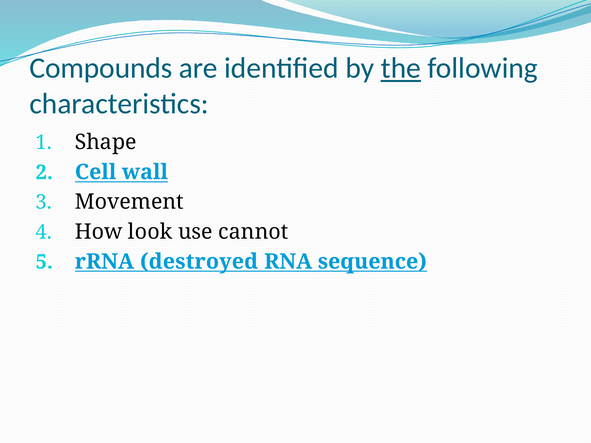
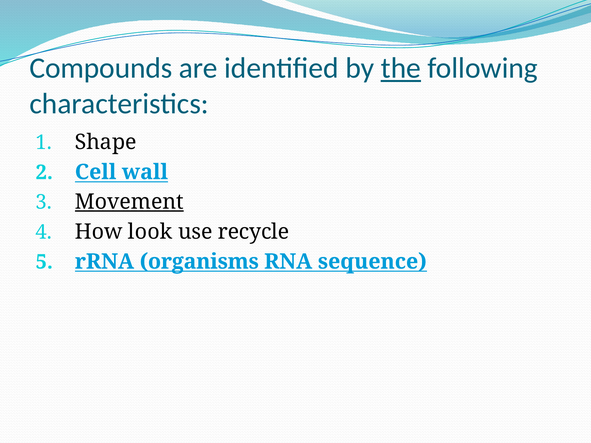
Movement underline: none -> present (129, 202)
cannot: cannot -> recycle (253, 232)
destroyed: destroyed -> organisms (199, 262)
